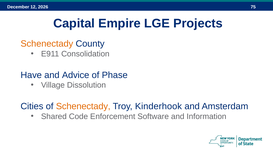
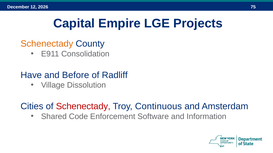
Advice: Advice -> Before (76, 75)
Phase: Phase -> Radliff (115, 75)
Schenectady colour: orange -> red (83, 107)
Kinderhook: Kinderhook -> Continuous (158, 107)
